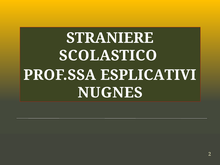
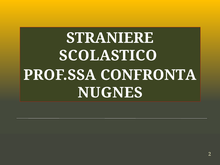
ESPLICATIVI: ESPLICATIVI -> CONFRONTA (148, 75)
